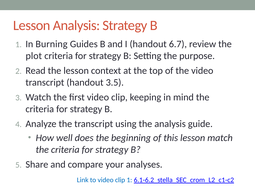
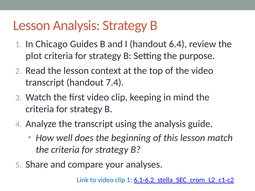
Burning: Burning -> Chicago (52, 44)
6.7: 6.7 -> 6.4 (178, 44)
3.5: 3.5 -> 7.4 (115, 83)
